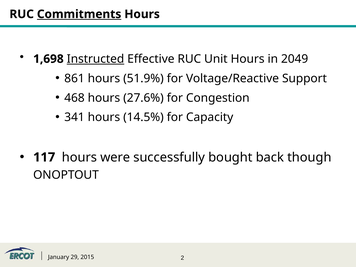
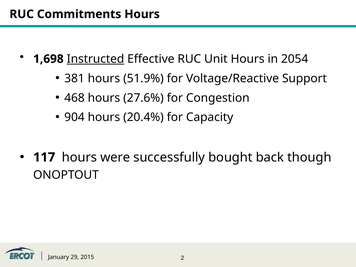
Commitments underline: present -> none (79, 14)
2049: 2049 -> 2054 (295, 59)
861: 861 -> 381 (74, 78)
341: 341 -> 904 (74, 117)
14.5%: 14.5% -> 20.4% (143, 117)
